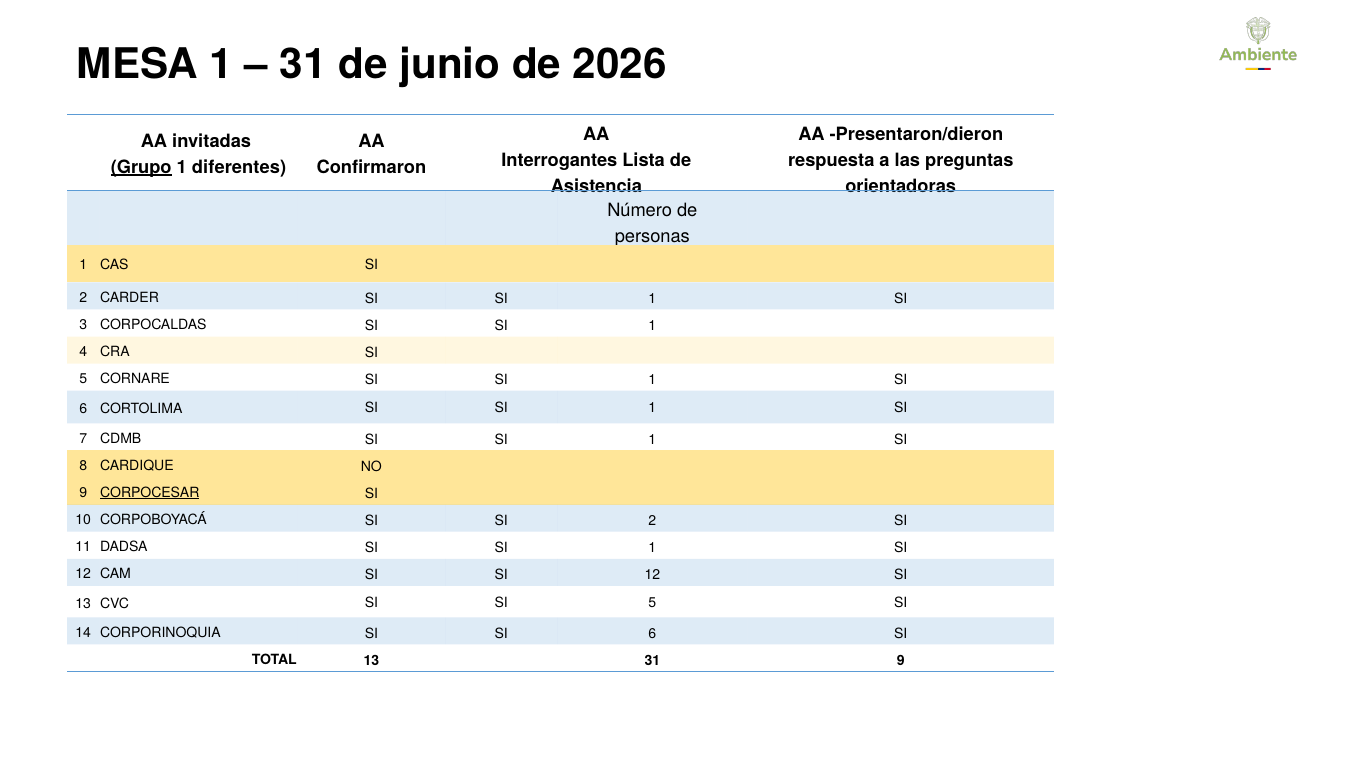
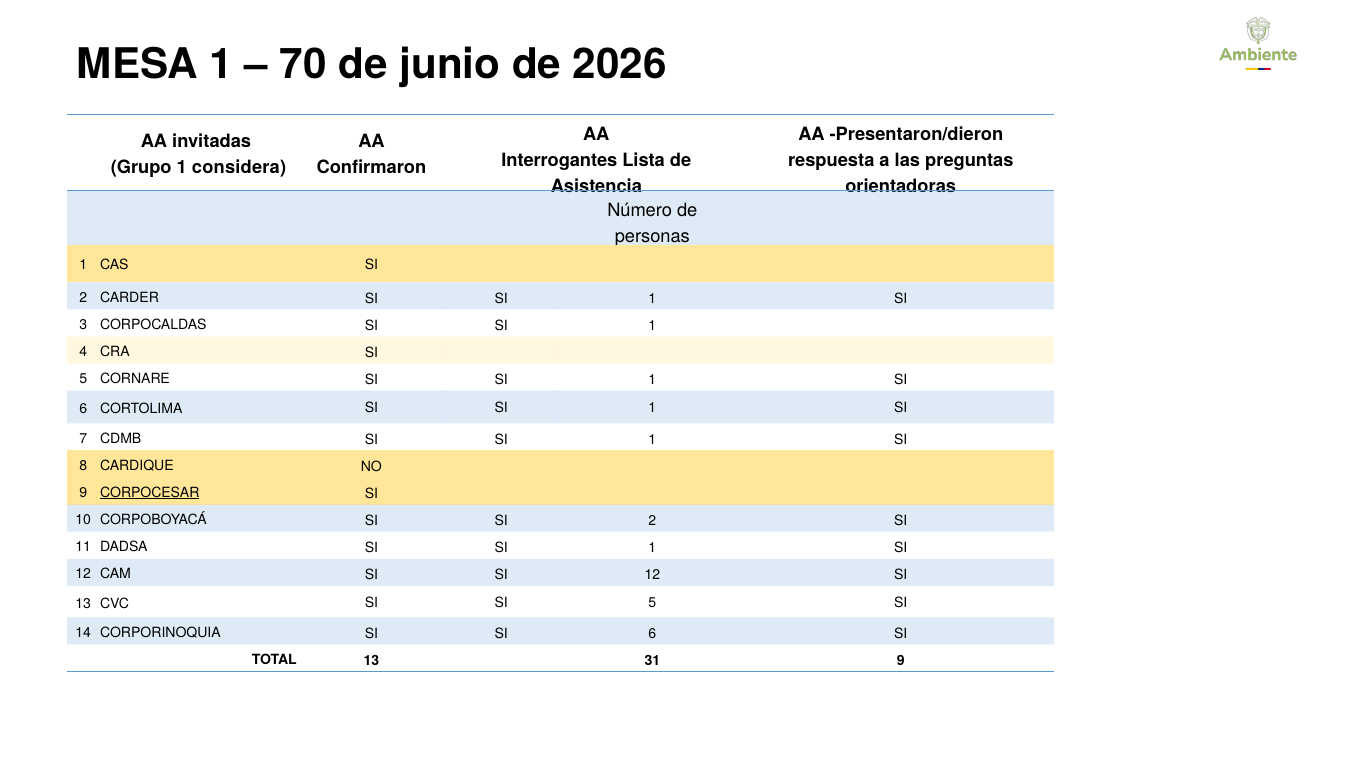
31: 31 -> 70 (303, 65)
Grupo underline: present -> none (141, 167)
diferentes: diferentes -> considera (239, 167)
